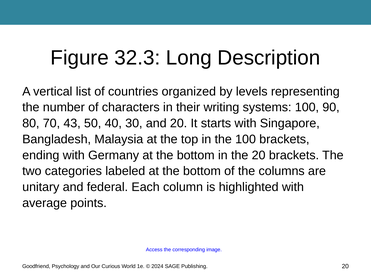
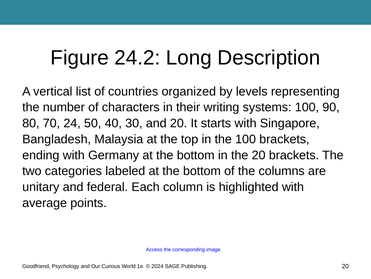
32.3: 32.3 -> 24.2 (137, 58)
43: 43 -> 24 (72, 123)
